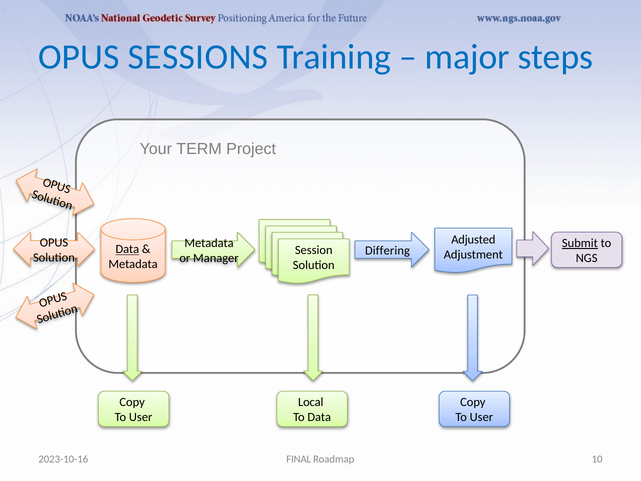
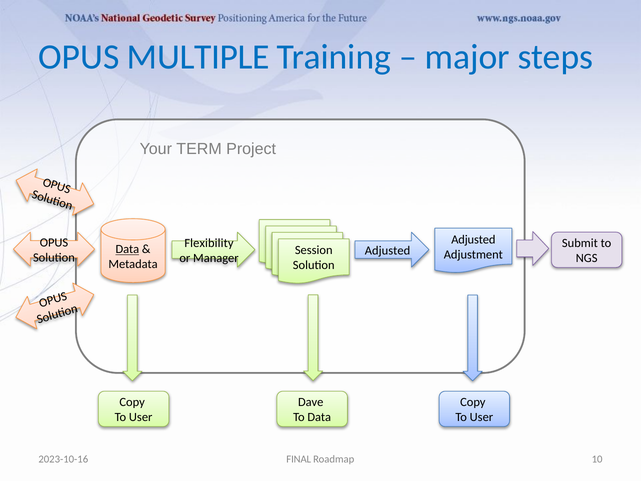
SESSIONS: SESSIONS -> MULTIPLE (198, 57)
Metadata: Metadata -> Flexibility (209, 243)
Submit underline: present -> none (580, 243)
Differing: Differing -> Adjusted (388, 250)
Local: Local -> Dave (311, 402)
